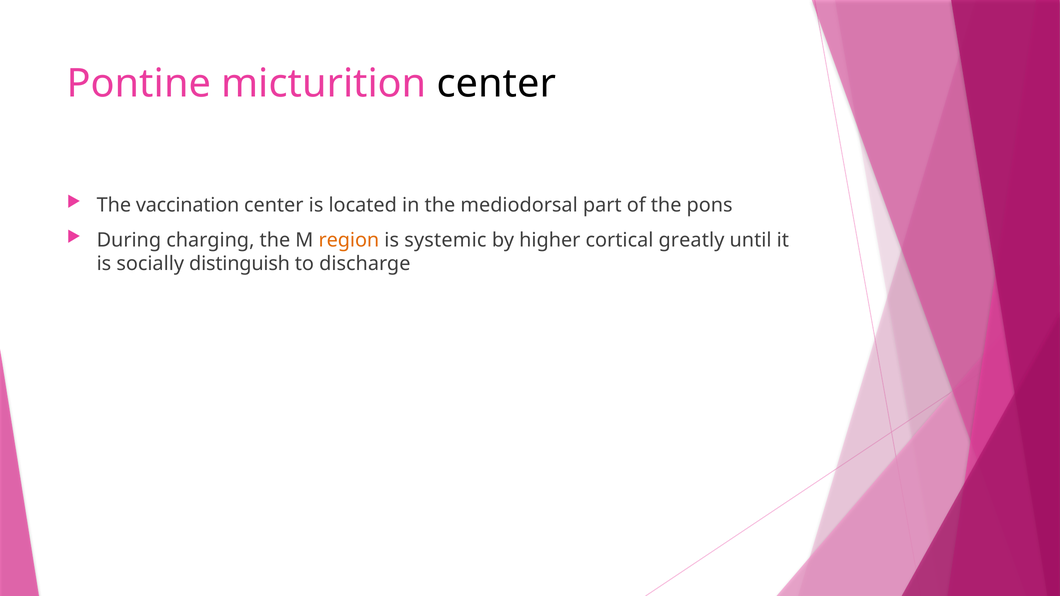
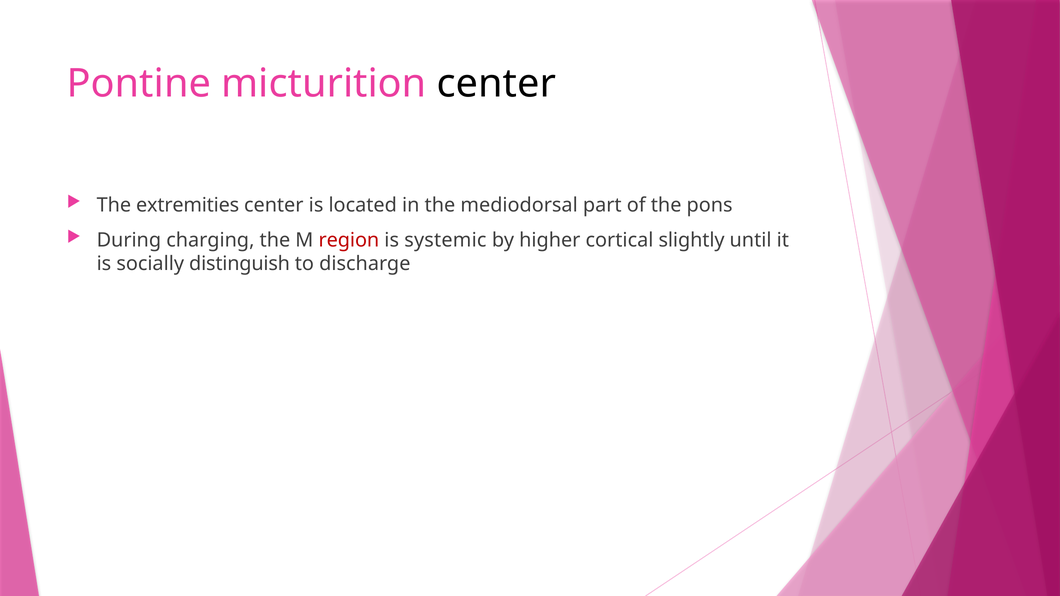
vaccination: vaccination -> extremities (188, 205)
region colour: orange -> red (349, 240)
greatly: greatly -> slightly (692, 240)
